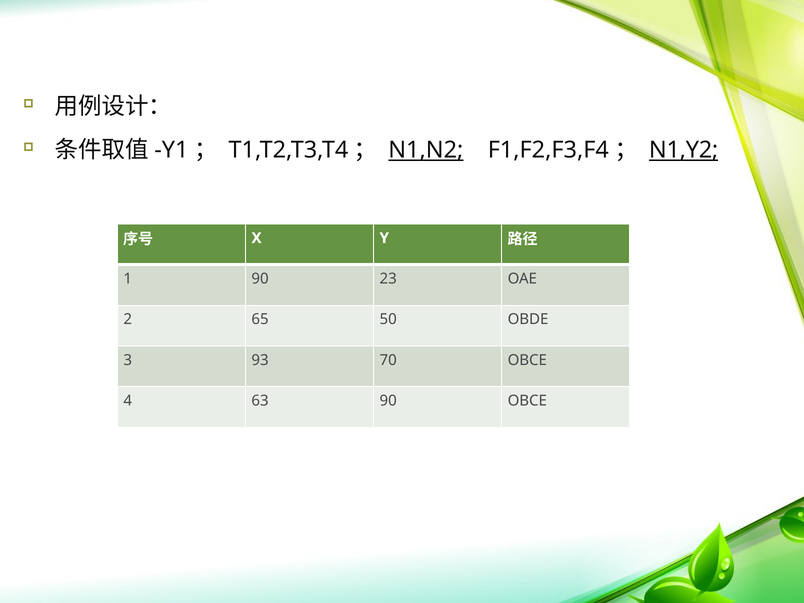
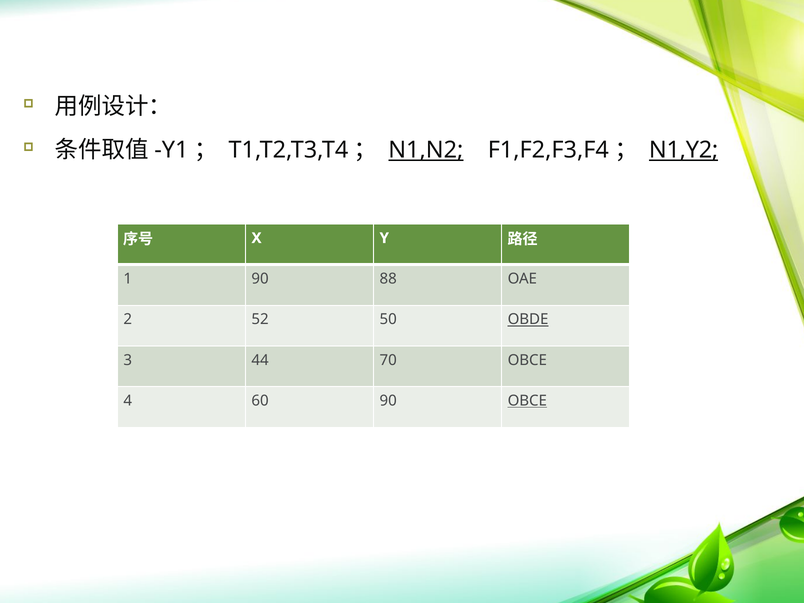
23: 23 -> 88 (388, 279)
65: 65 -> 52 (260, 319)
OBDE underline: none -> present (528, 319)
93: 93 -> 44 (260, 360)
63: 63 -> 60 (260, 401)
OBCE underline: none -> present (527, 401)
